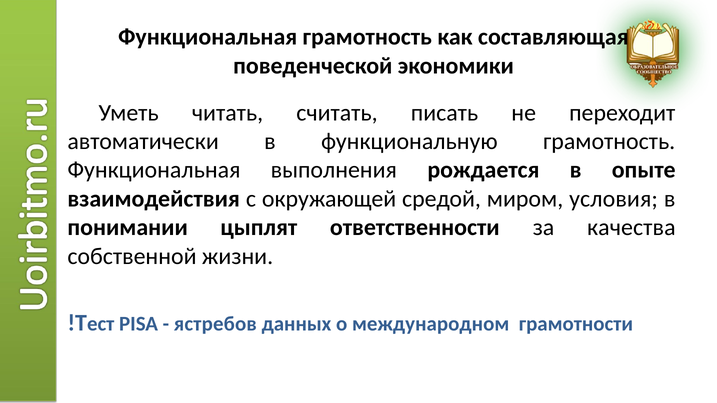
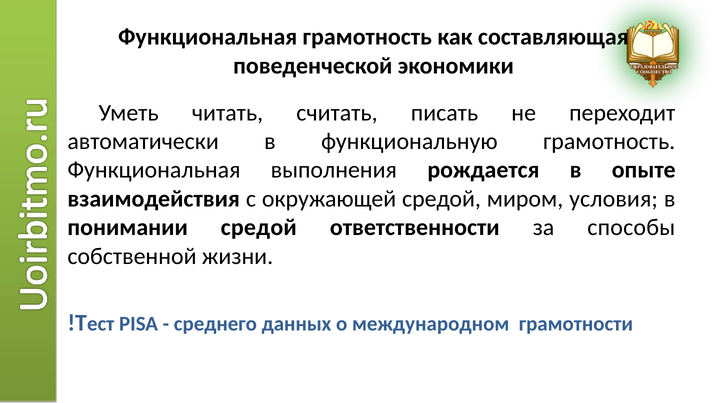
понимании цыплят: цыплят -> средой (259, 228)
качества: качества -> способы (631, 228)
ястребов: ястребов -> среднего (215, 324)
